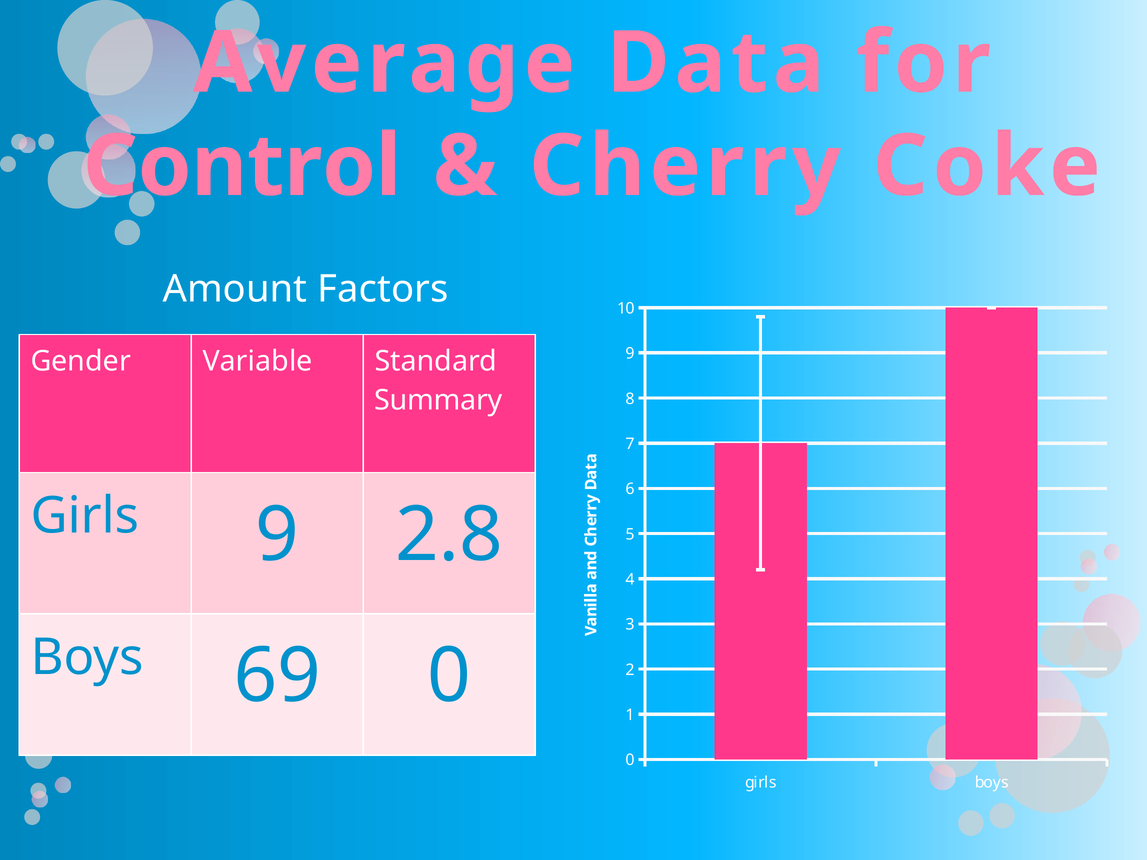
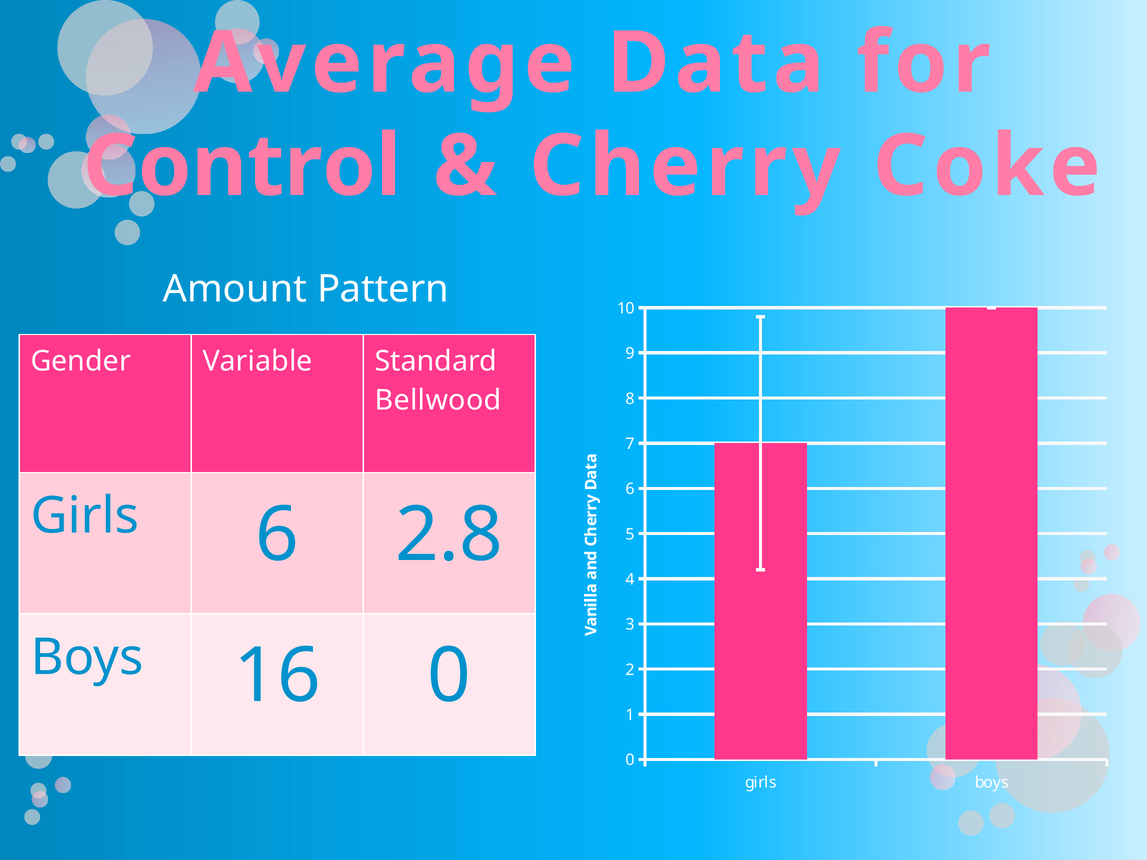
Factors: Factors -> Pattern (383, 289)
Summary: Summary -> Bellwood (438, 400)
Girls 9: 9 -> 6 (277, 535)
69: 69 -> 16 (277, 676)
